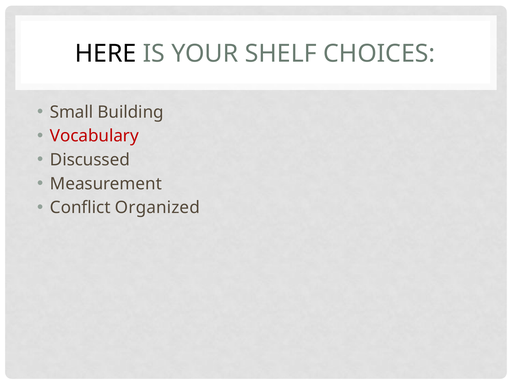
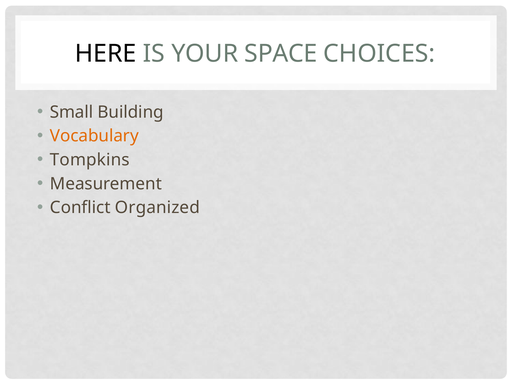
SHELF: SHELF -> SPACE (281, 54)
Vocabulary colour: red -> orange (94, 136)
Discussed: Discussed -> Tompkins (90, 160)
